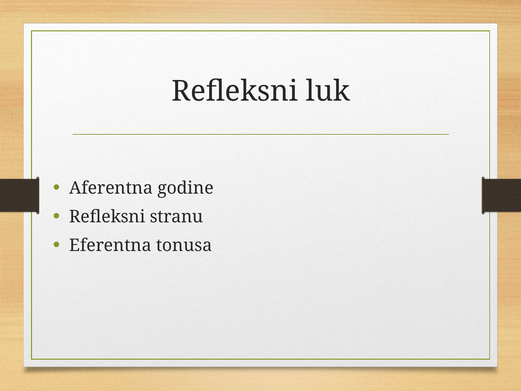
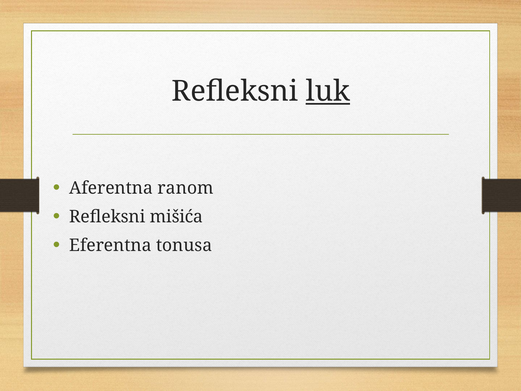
luk underline: none -> present (328, 91)
godine: godine -> ranom (186, 188)
stranu: stranu -> mišića (177, 217)
